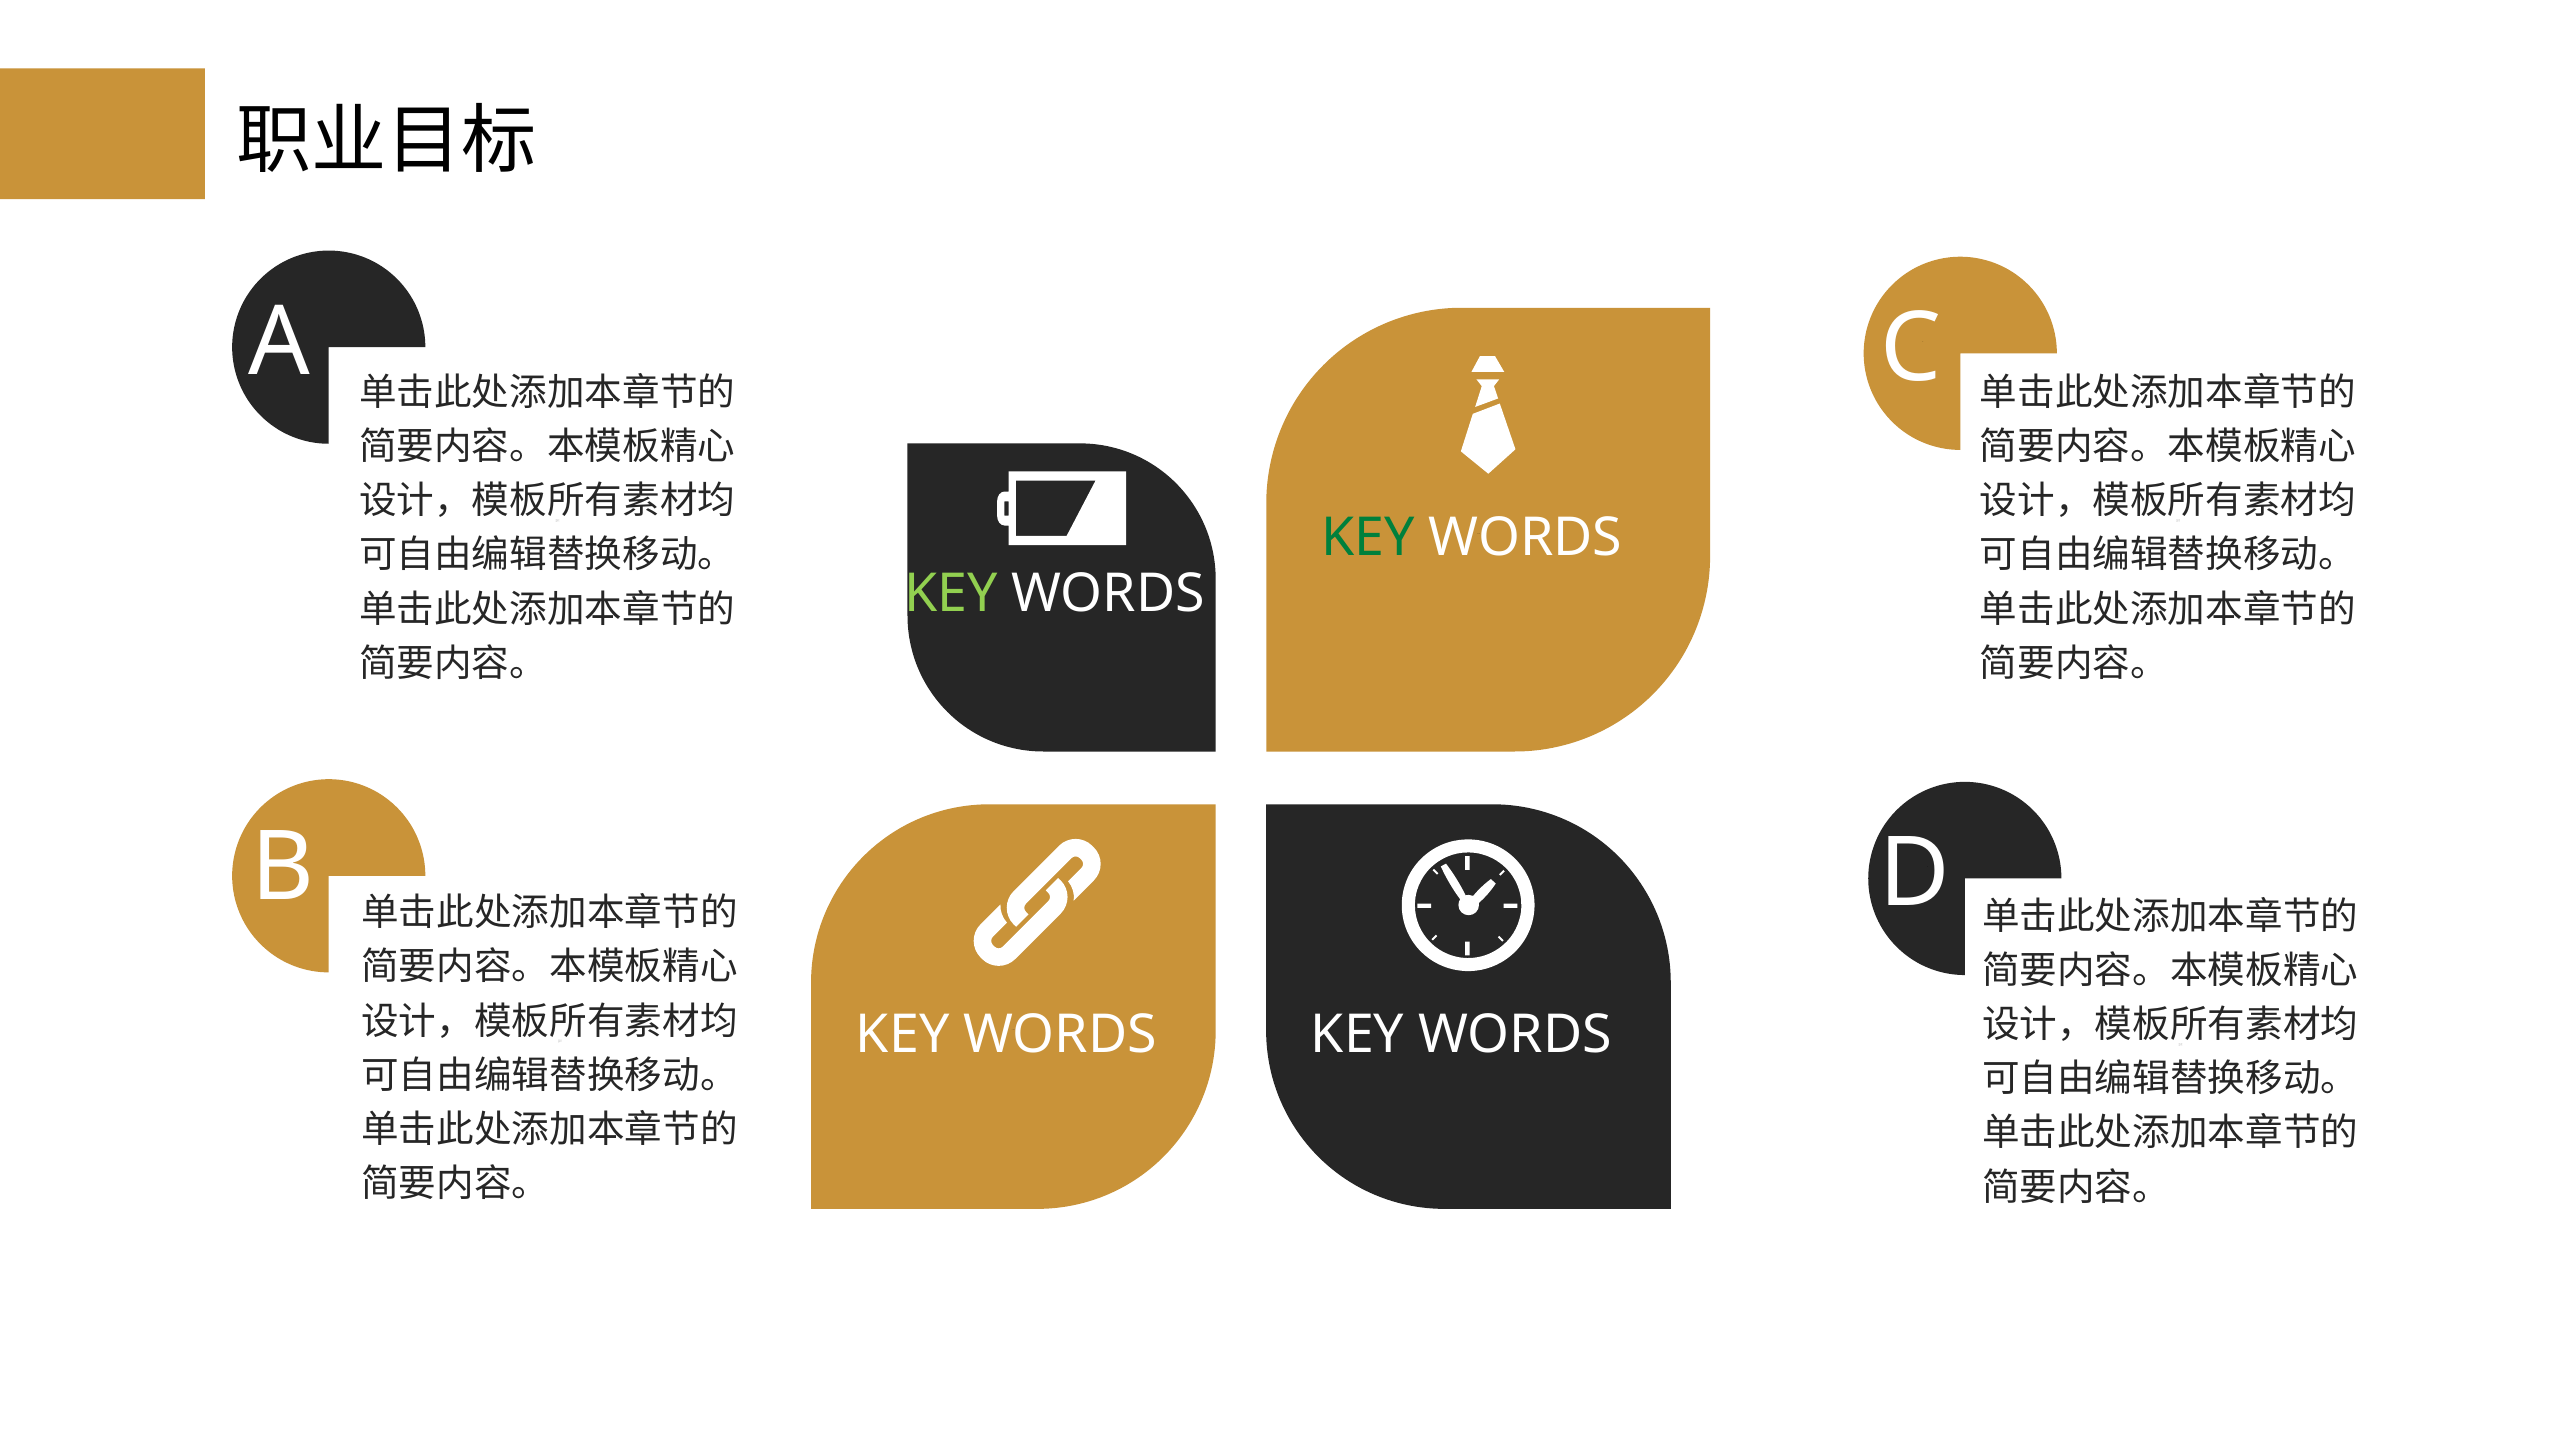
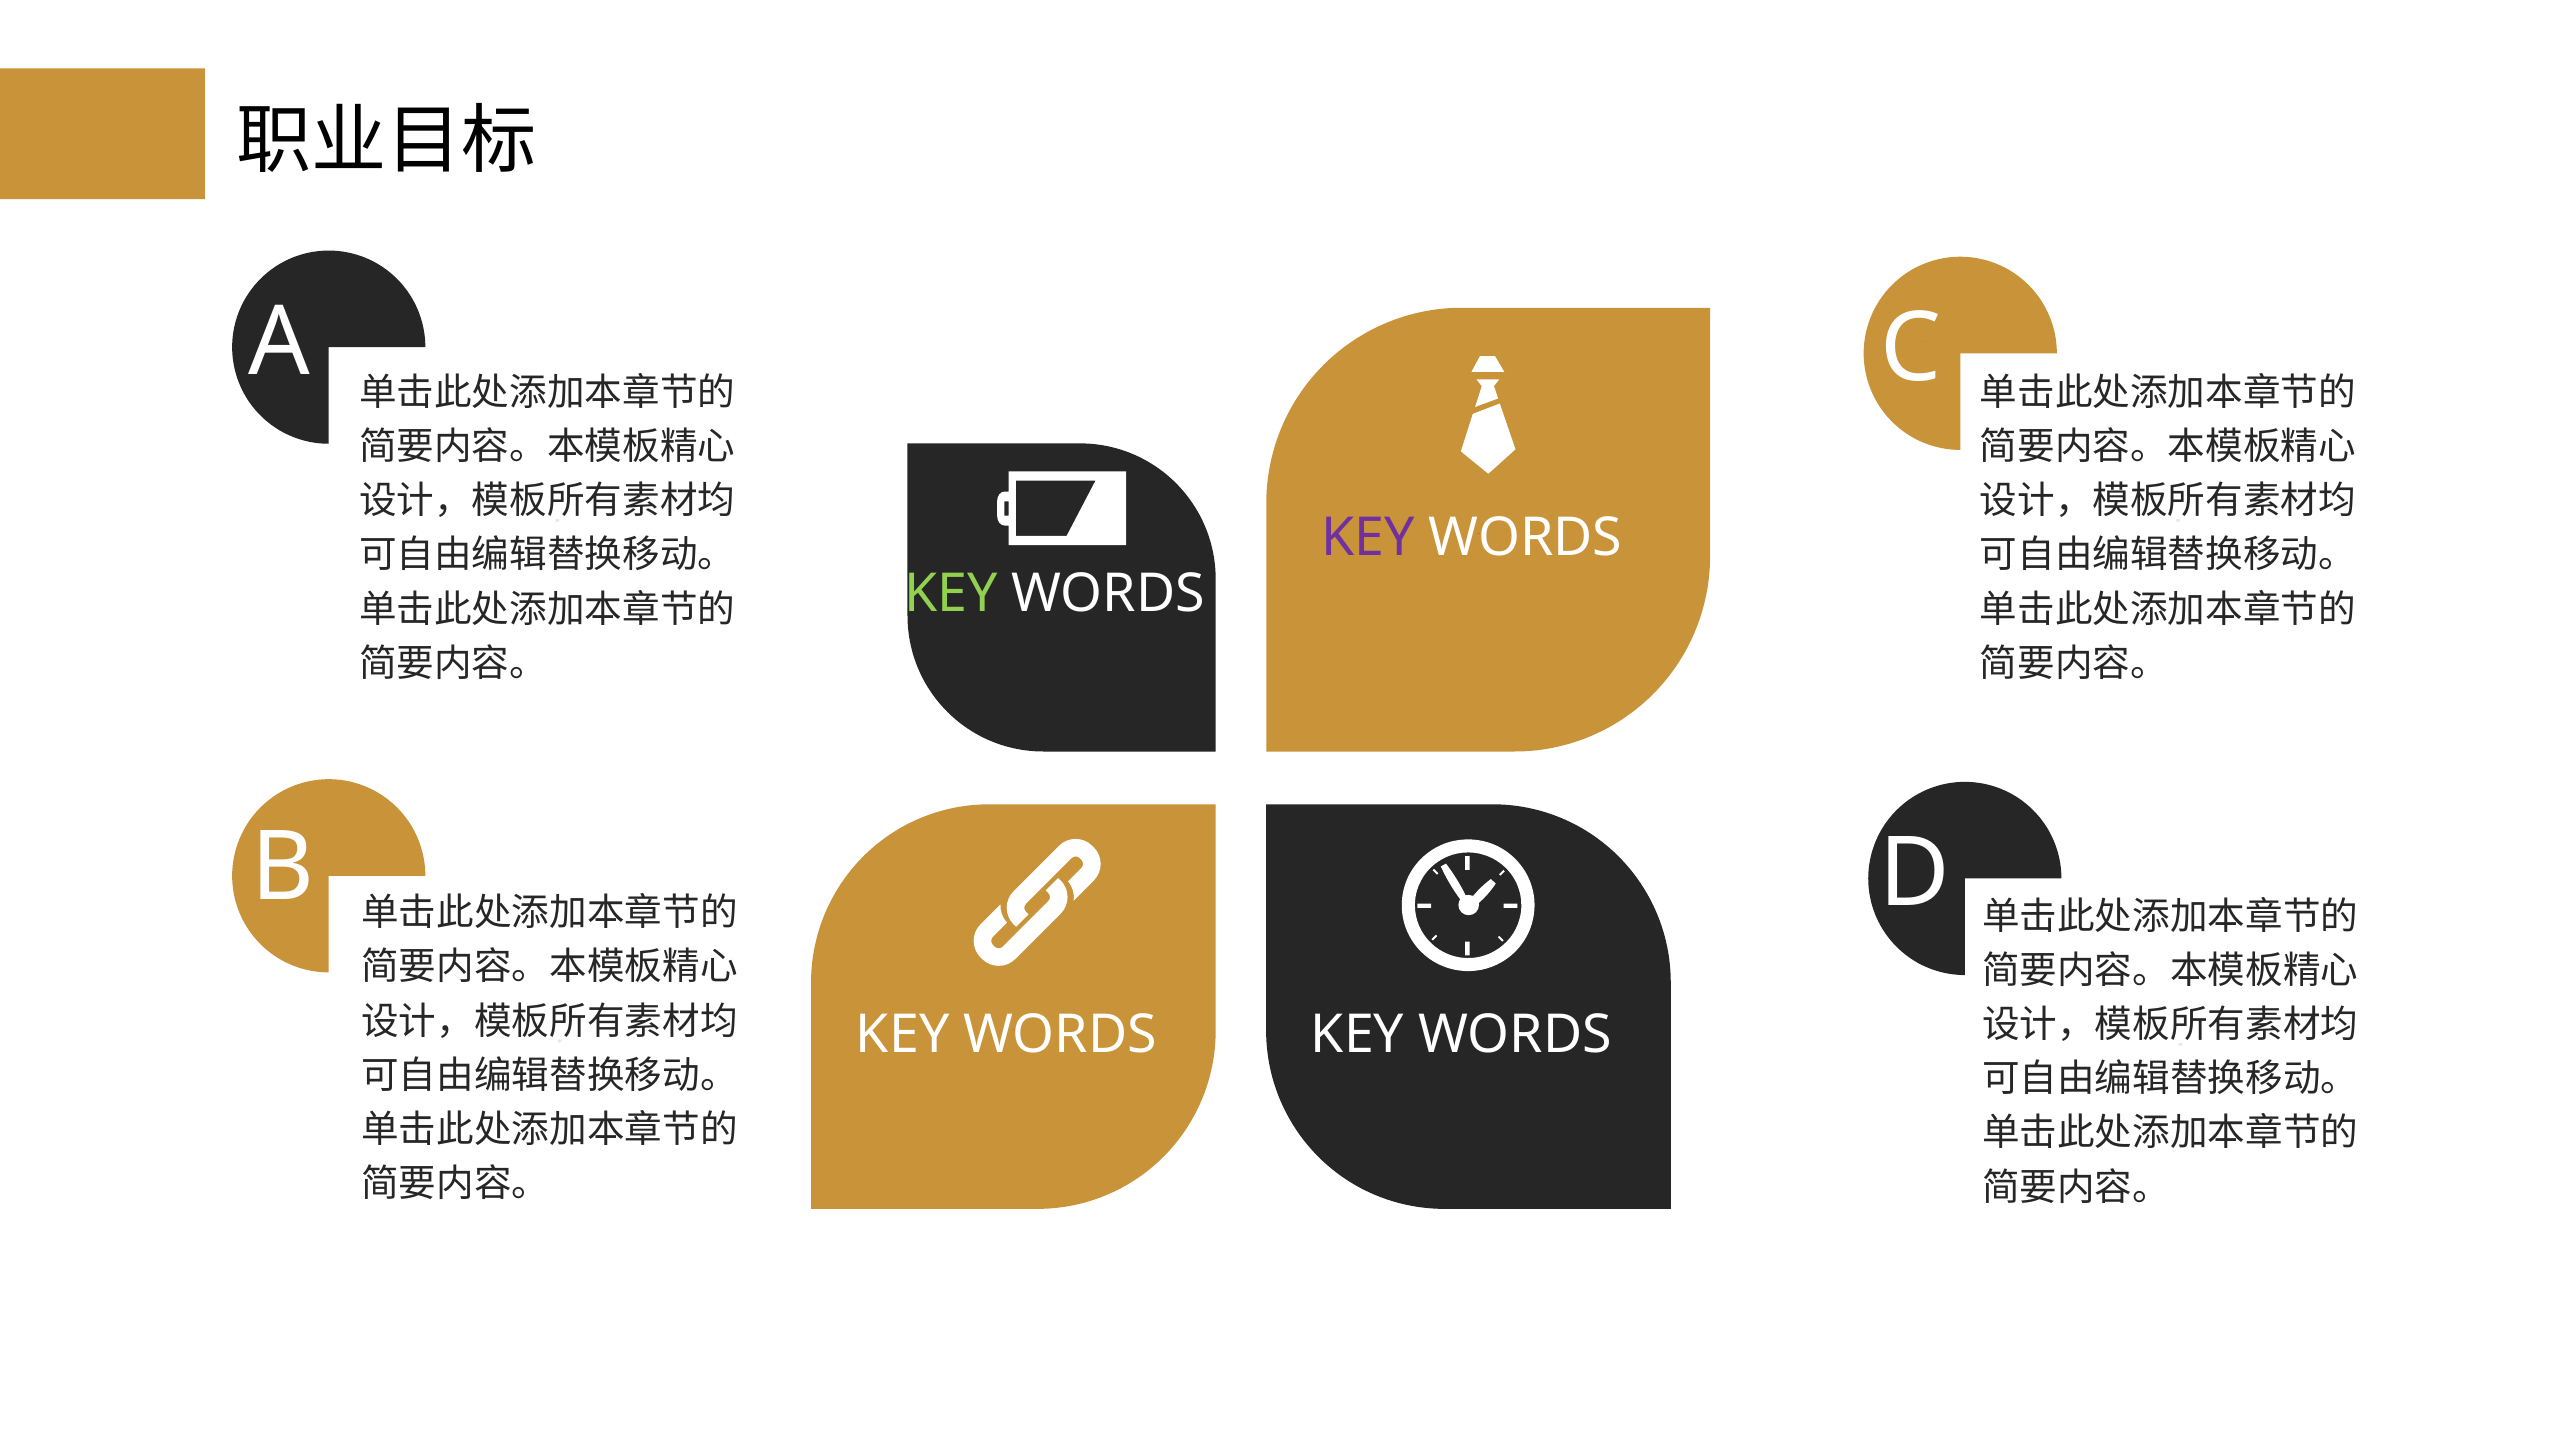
KEY colour: green -> purple (1368, 538)
